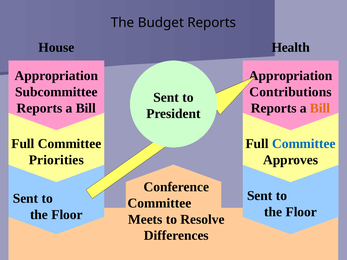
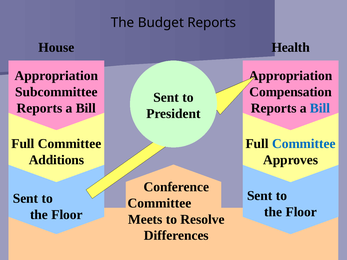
Contributions: Contributions -> Compensation (291, 92)
Bill colour: orange -> blue (320, 108)
Priorities: Priorities -> Additions (56, 160)
